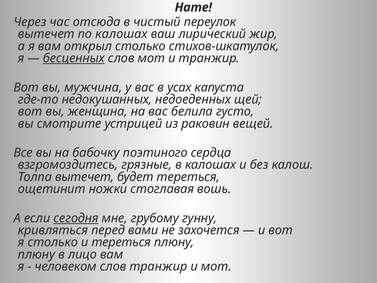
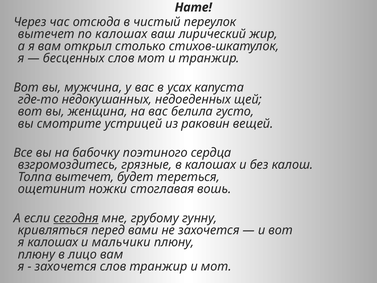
бесценных underline: present -> none (74, 58)
я столько: столько -> калошах (53, 242)
и тереться: тереться -> мальчики (121, 242)
человеком: человеком -> захочется (66, 266)
